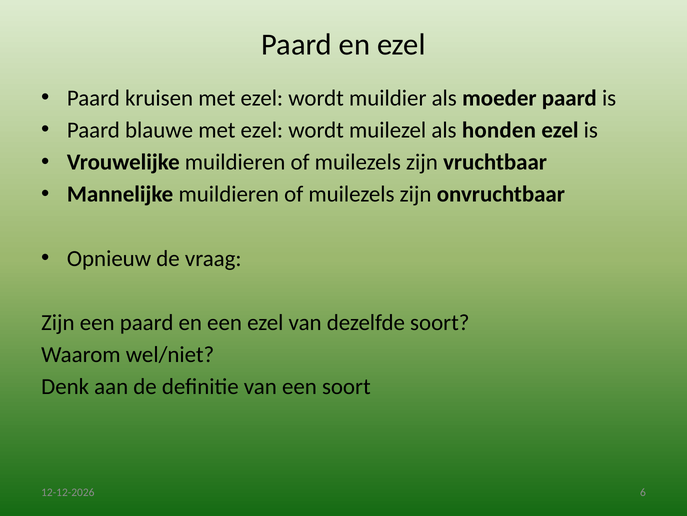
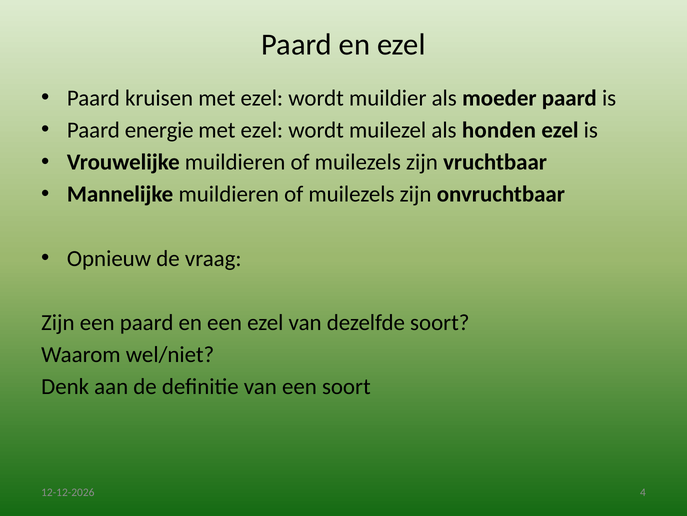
blauwe: blauwe -> energie (159, 130)
6: 6 -> 4 (643, 492)
